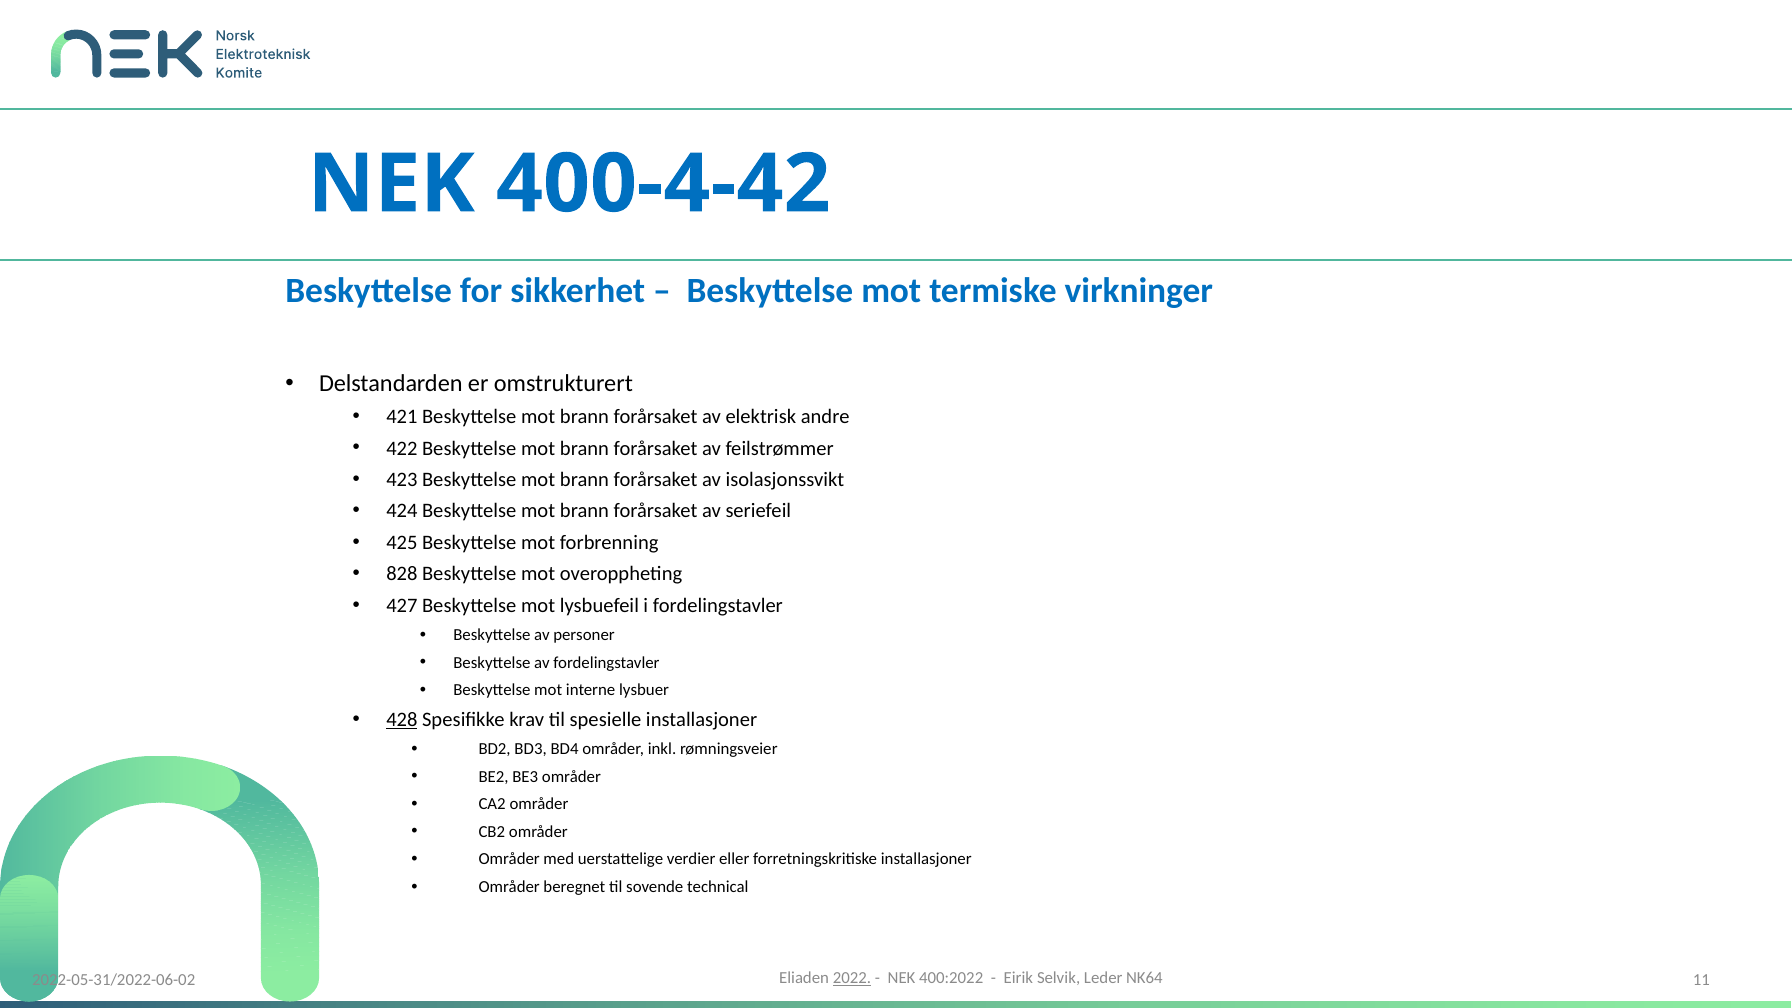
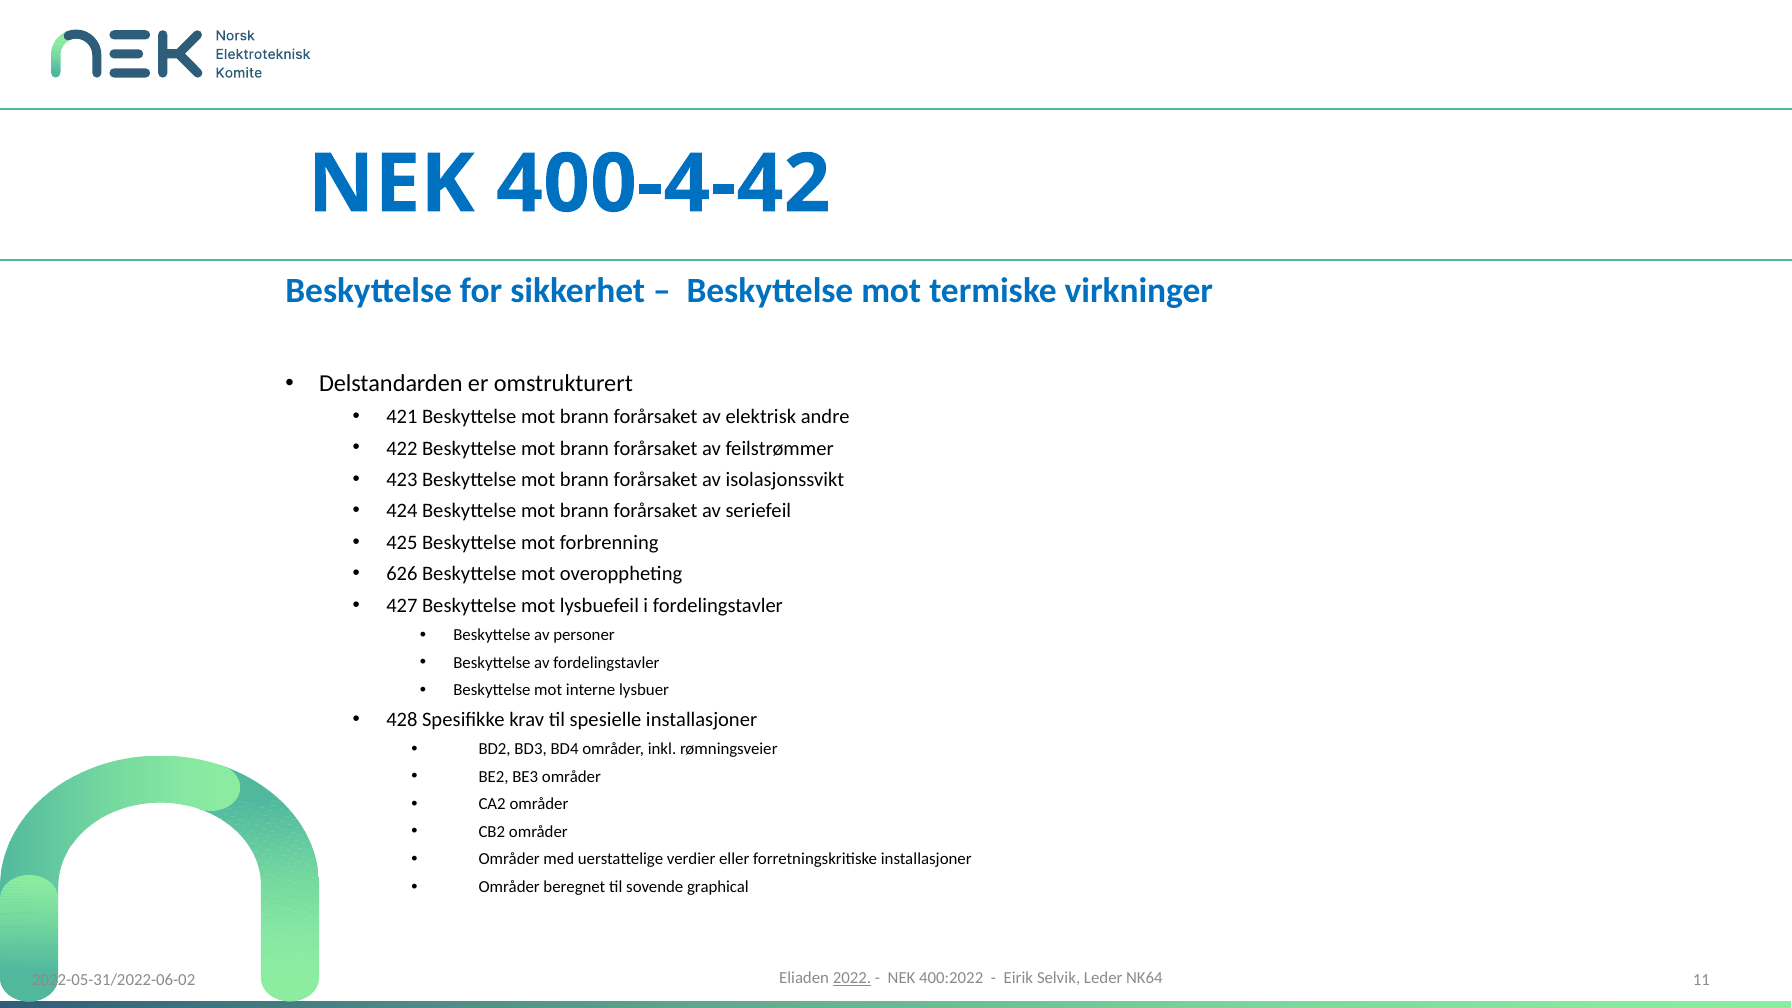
828: 828 -> 626 (402, 574)
428 underline: present -> none (402, 720)
technical: technical -> graphical (718, 887)
